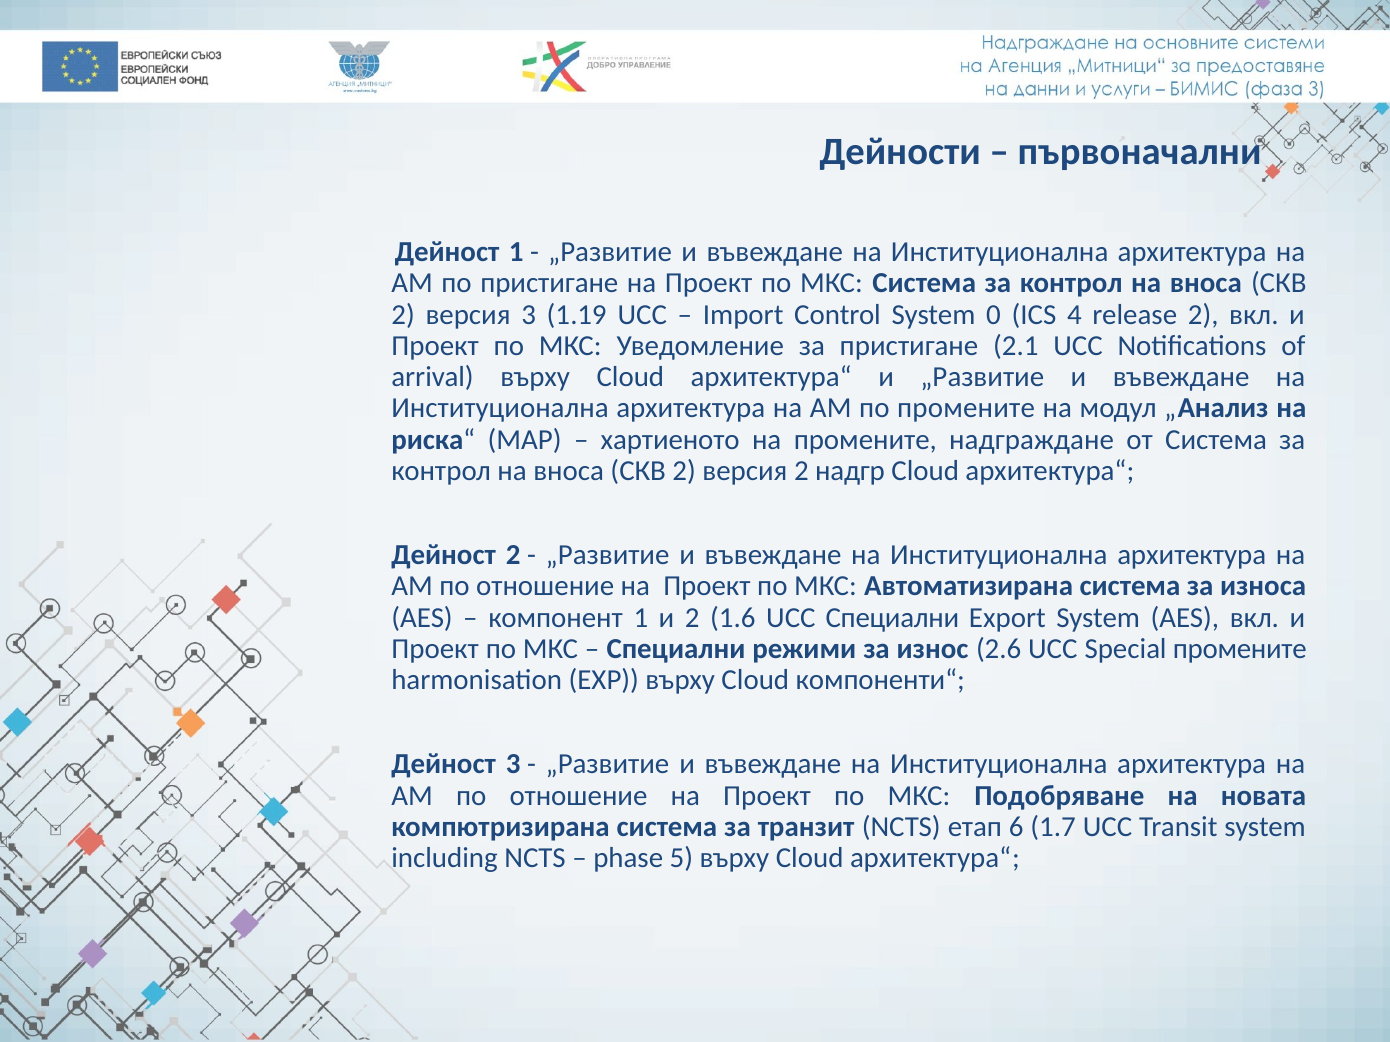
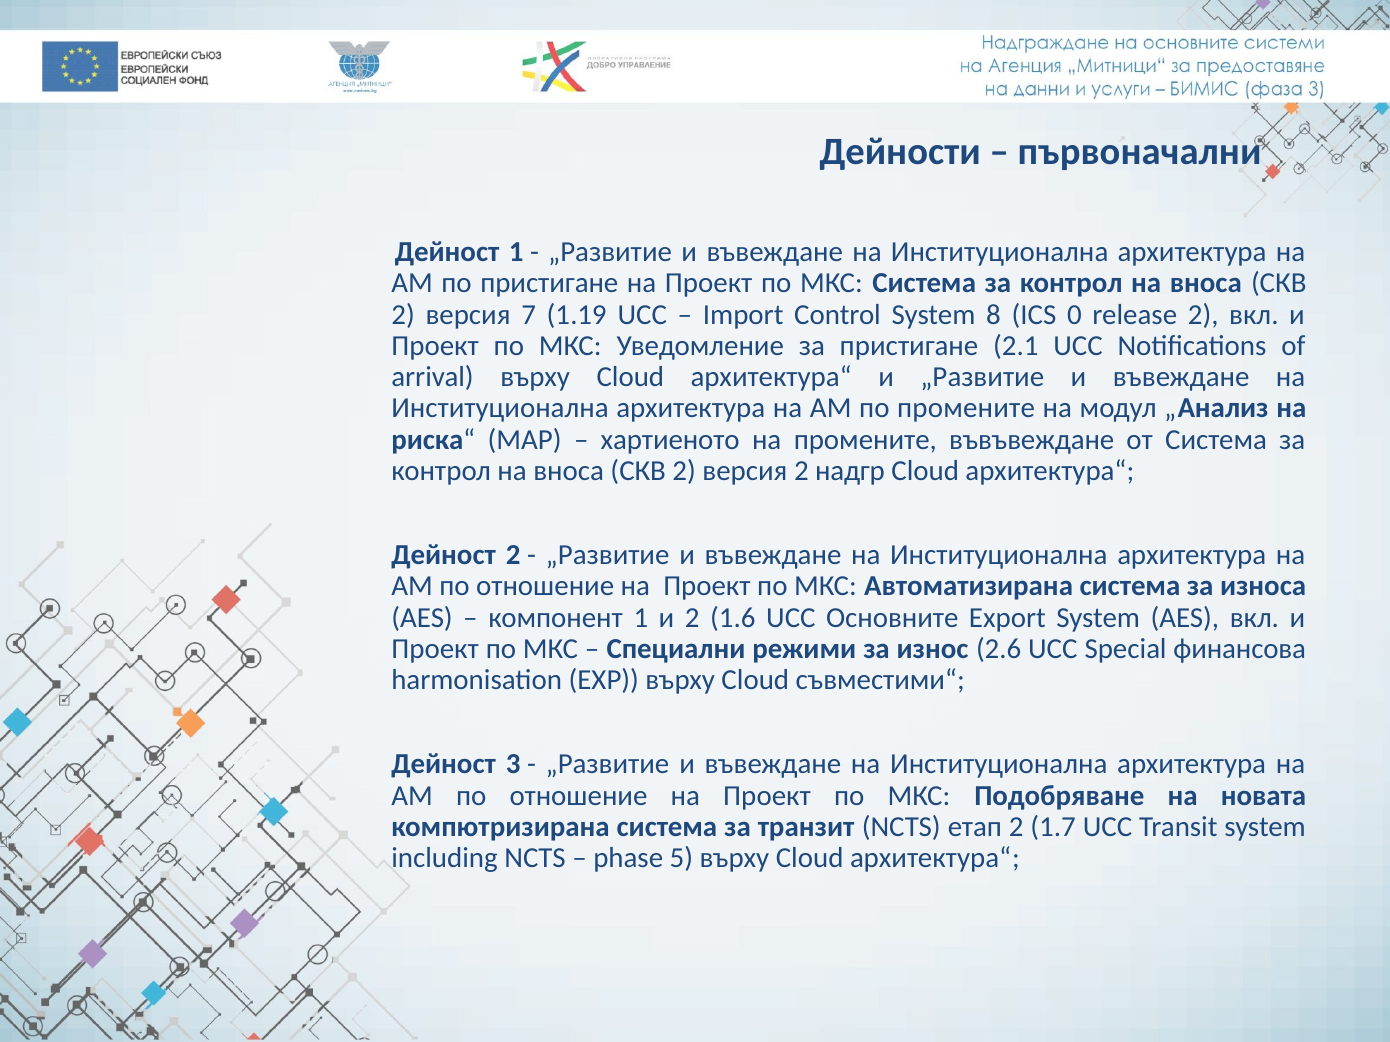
версия 3: 3 -> 7 (529, 315)
0: 0 -> 8 (993, 315)
4: 4 -> 0 (1074, 315)
надграждане: надграждане -> въвъвеждане (1032, 440)
UCC Специални: Специални -> Основните (892, 618)
Special промените: промените -> финансова (1240, 649)
компоненти“: компоненти“ -> съвместими“ (880, 680)
етап 6: 6 -> 2 (1016, 827)
